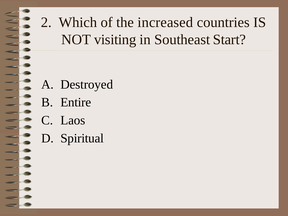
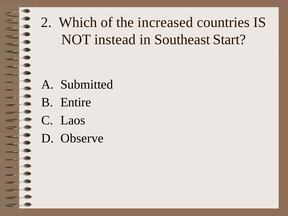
visiting: visiting -> instead (115, 40)
Destroyed: Destroyed -> Submitted (87, 84)
Spiritual: Spiritual -> Observe (82, 138)
